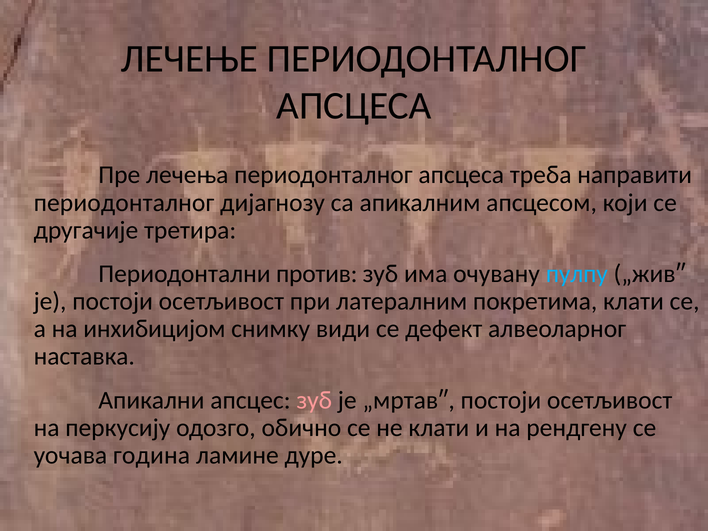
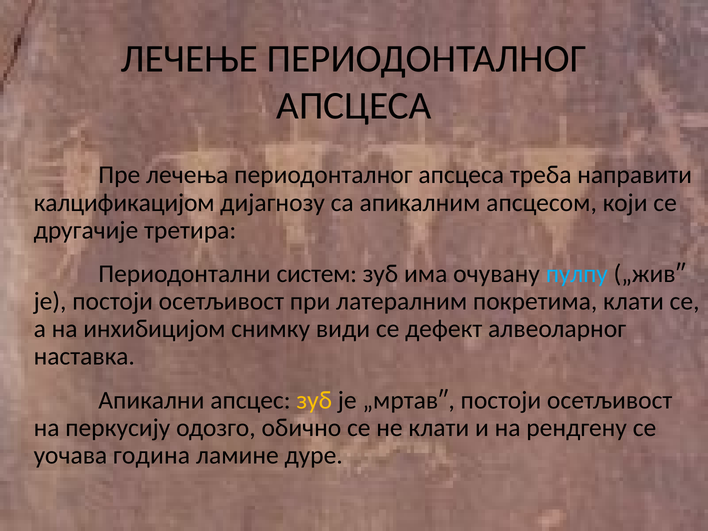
периодонталног: периодонталног -> калцификацијом (124, 203)
против: против -> систем (317, 274)
зуб colour: pink -> yellow (314, 400)
